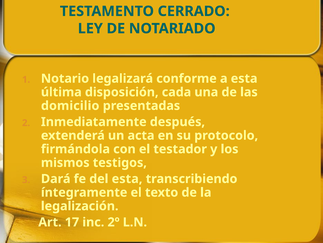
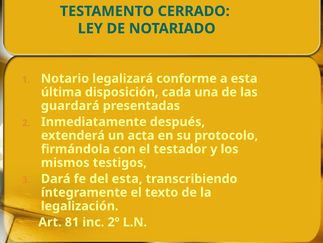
domicilio: domicilio -> guardará (70, 105)
17: 17 -> 81 (72, 222)
